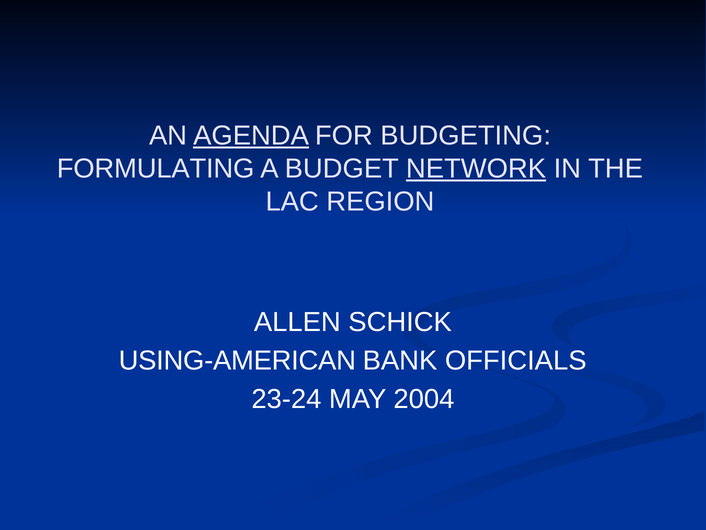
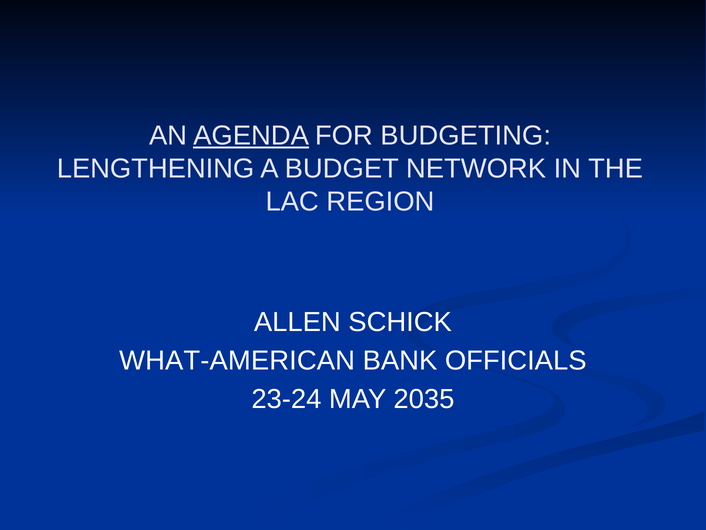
FORMULATING: FORMULATING -> LENGTHENING (156, 169)
NETWORK underline: present -> none (476, 169)
USING-AMERICAN: USING-AMERICAN -> WHAT-AMERICAN (237, 360)
2004: 2004 -> 2035 (424, 399)
